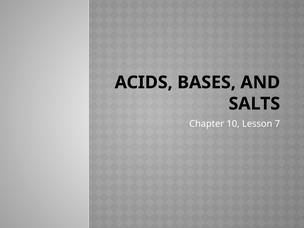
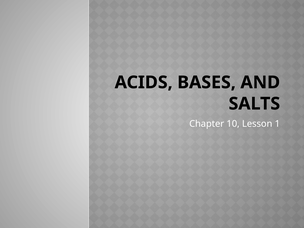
7: 7 -> 1 (277, 124)
